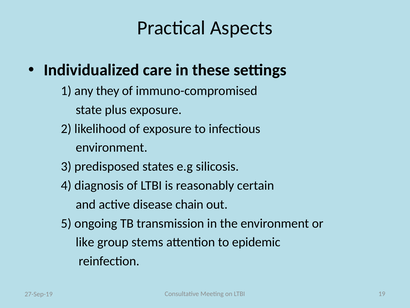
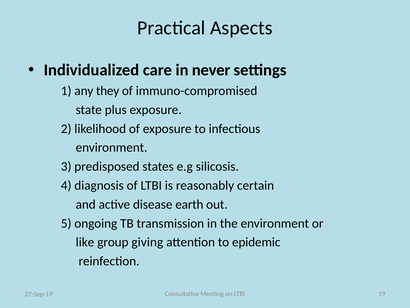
these: these -> never (211, 70)
chain: chain -> earth (189, 204)
stems: stems -> giving (147, 242)
